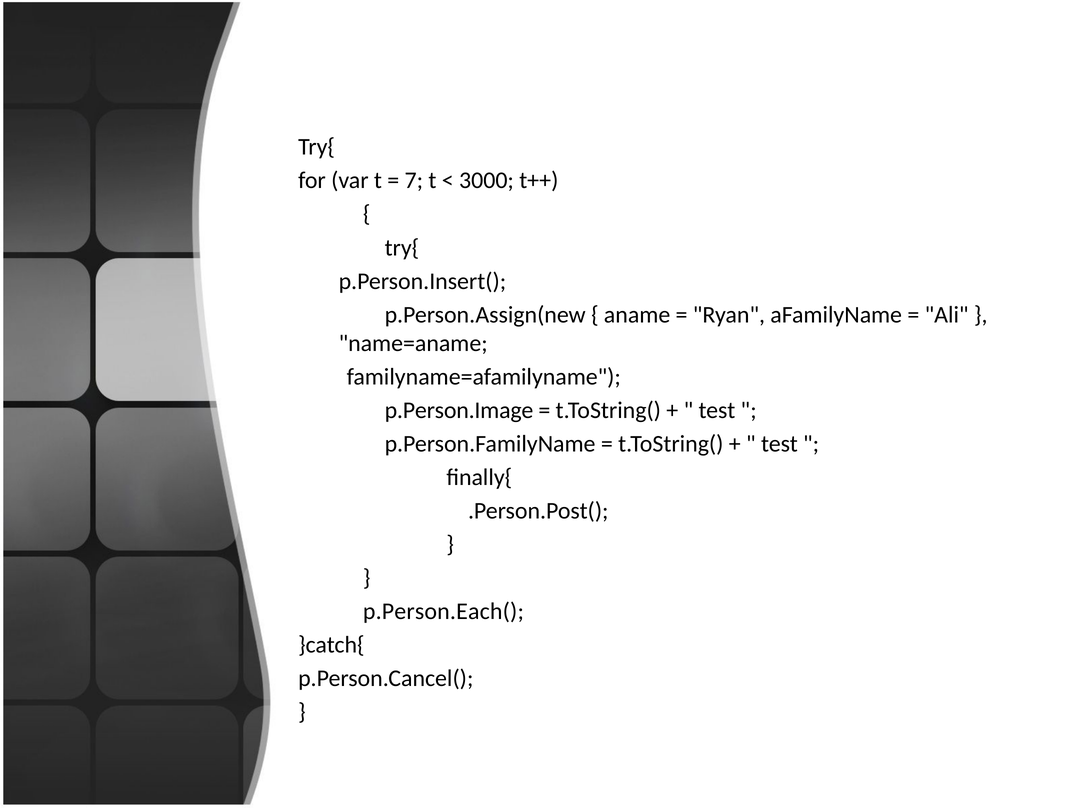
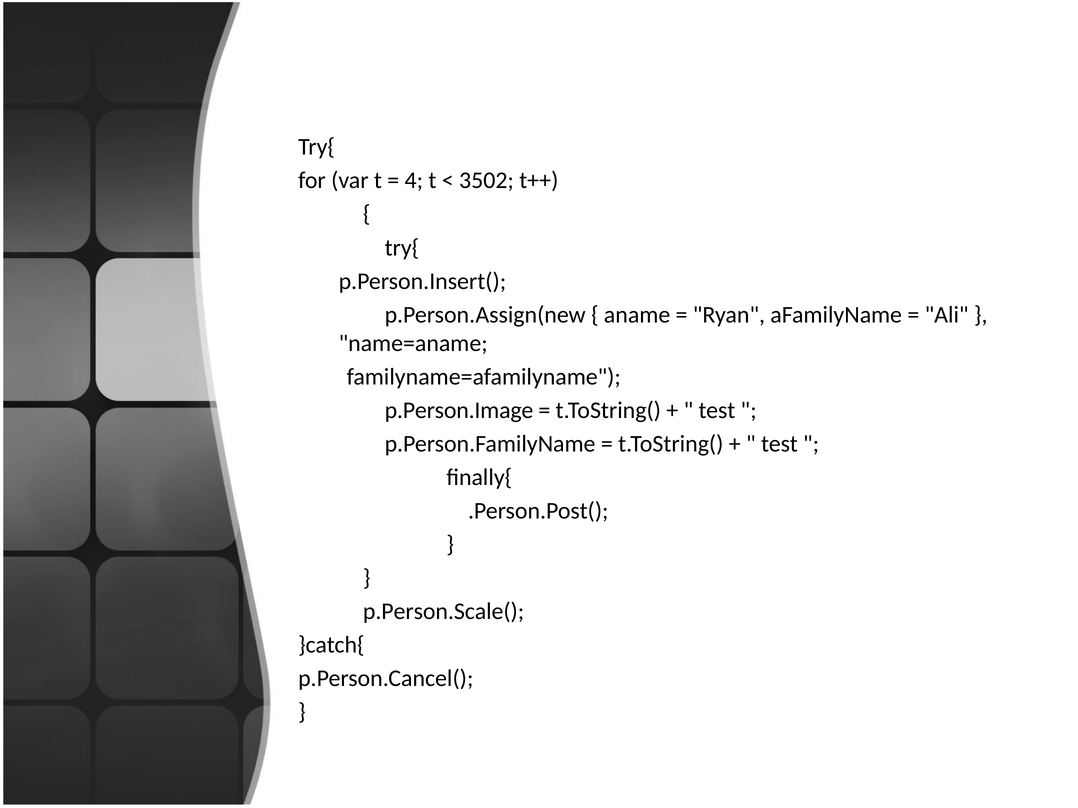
7: 7 -> 4 (414, 181)
3000: 3000 -> 3502 (486, 181)
p.Person.Each(: p.Person.Each( -> p.Person.Scale( (444, 612)
